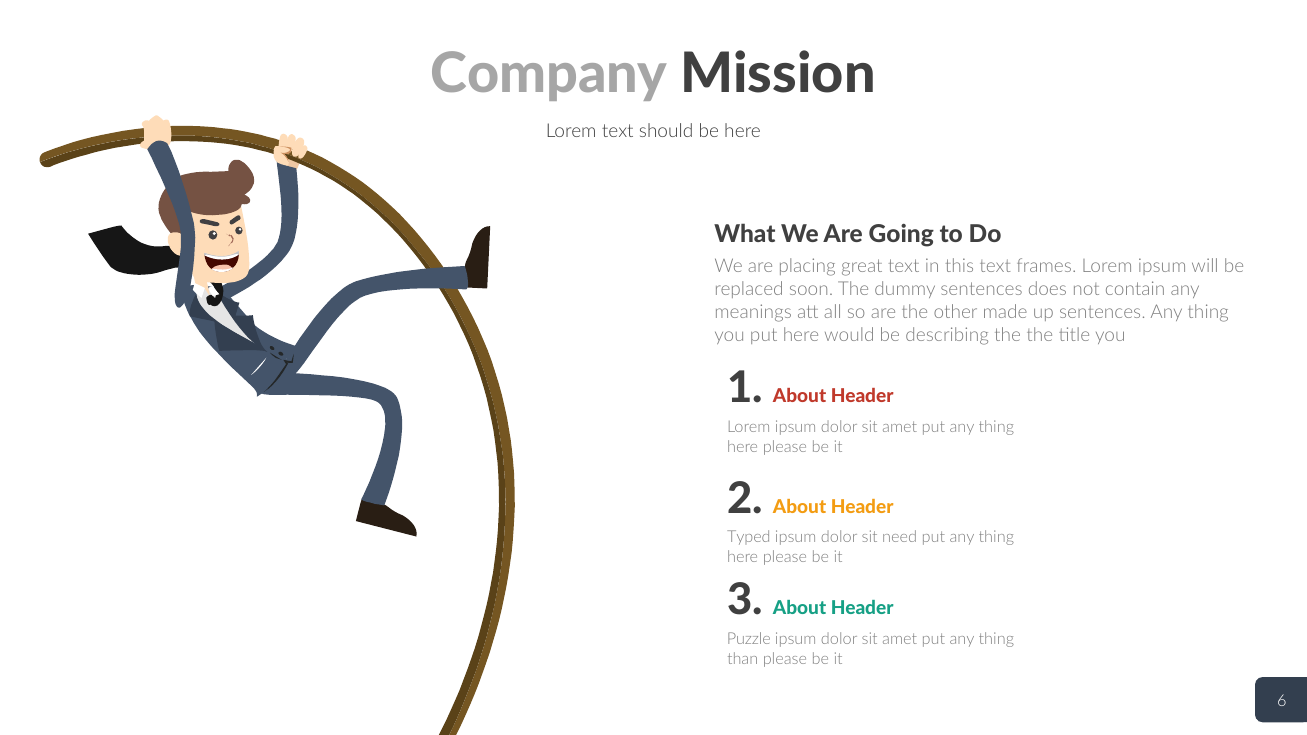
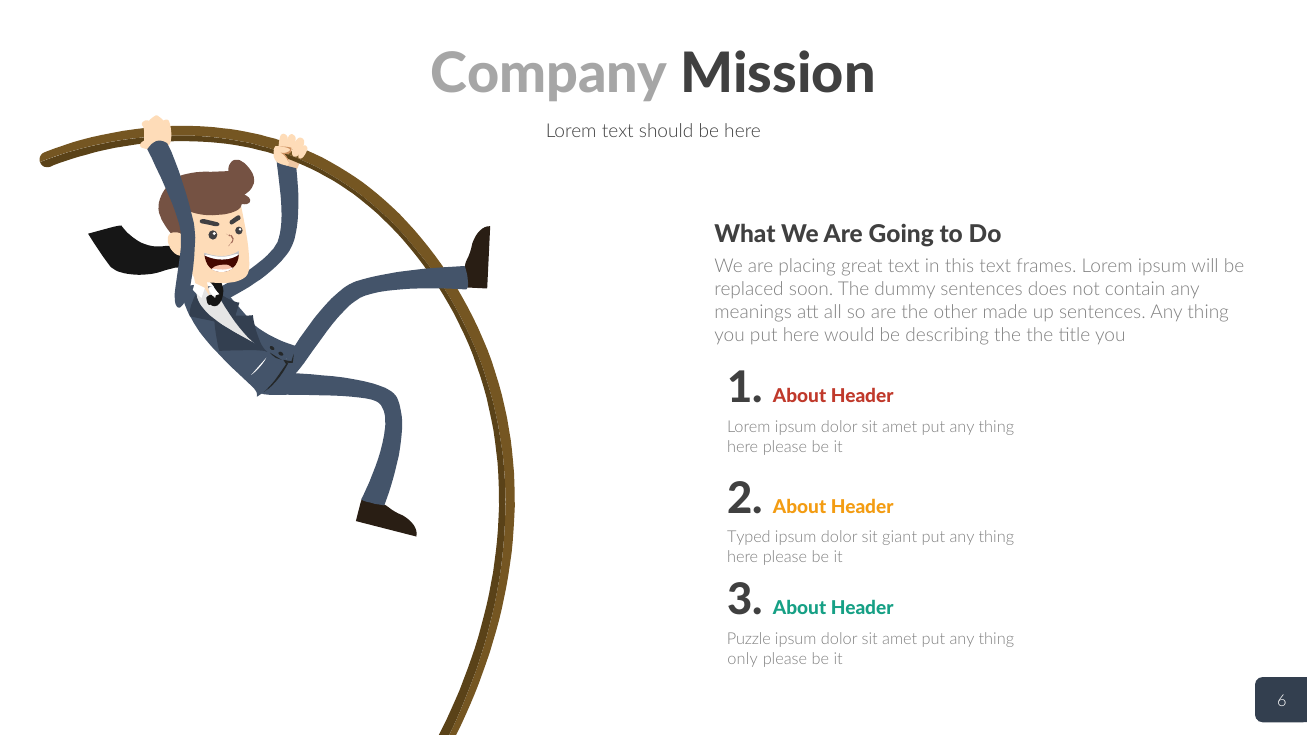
need: need -> giant (900, 538)
than: than -> only (743, 659)
